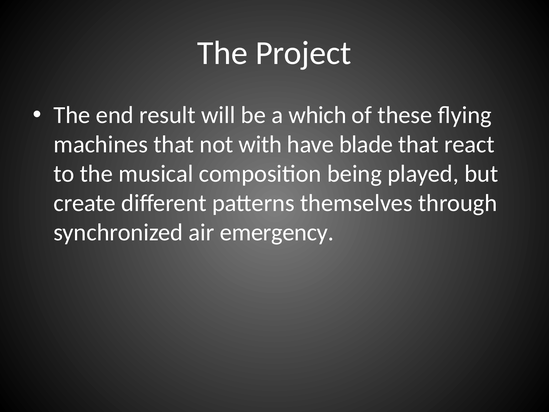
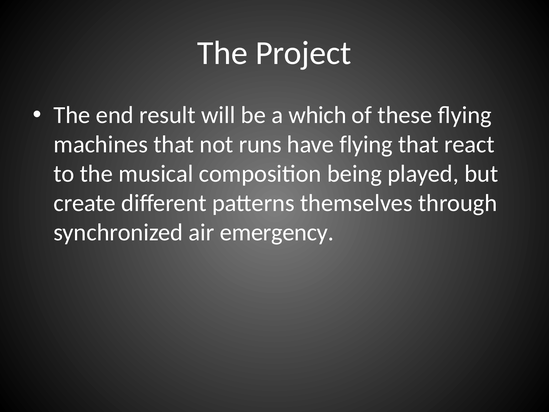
with: with -> runs (260, 144)
have blade: blade -> flying (366, 144)
